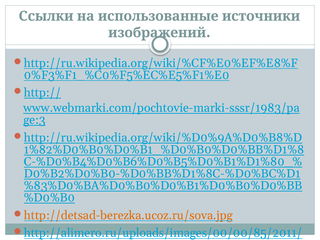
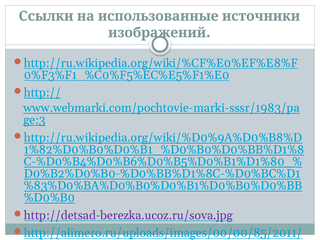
http://detsad-berezka.ucoz.ru/sova.jpg colour: orange -> purple (128, 215)
